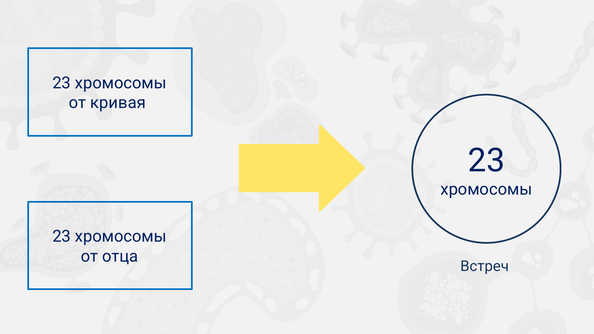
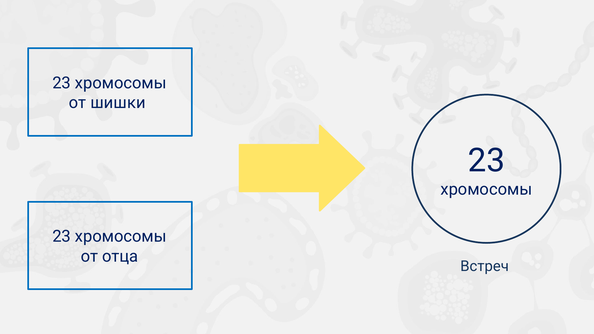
кривая: кривая -> шишки (118, 103)
